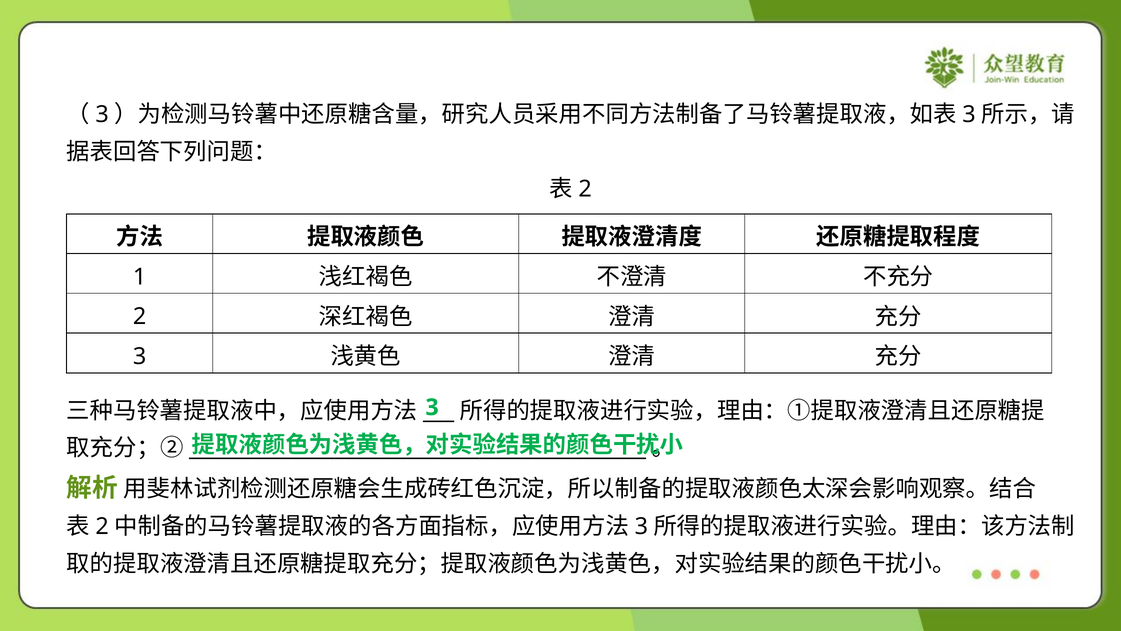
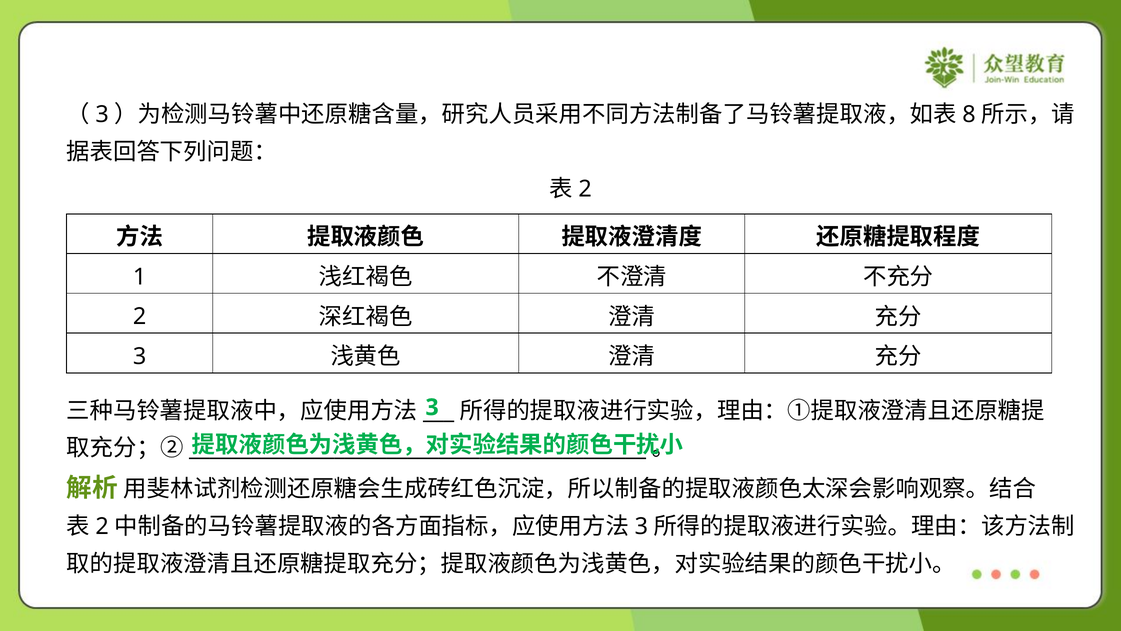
3: 3 -> 8 (969, 114)
